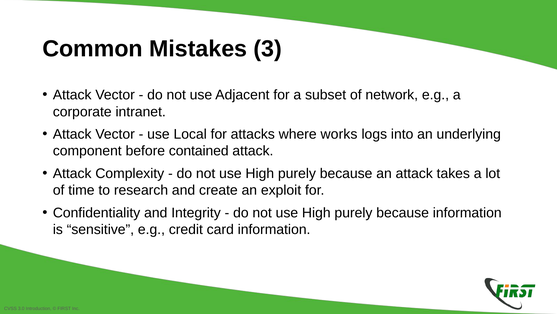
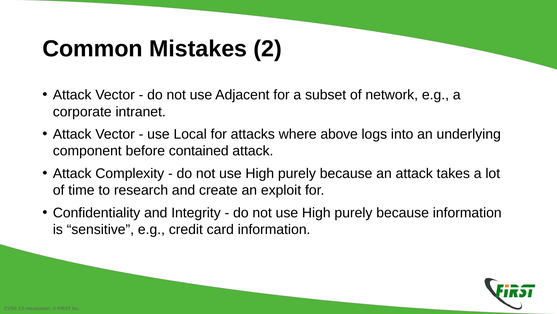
3: 3 -> 2 (268, 49)
works: works -> above (339, 134)
